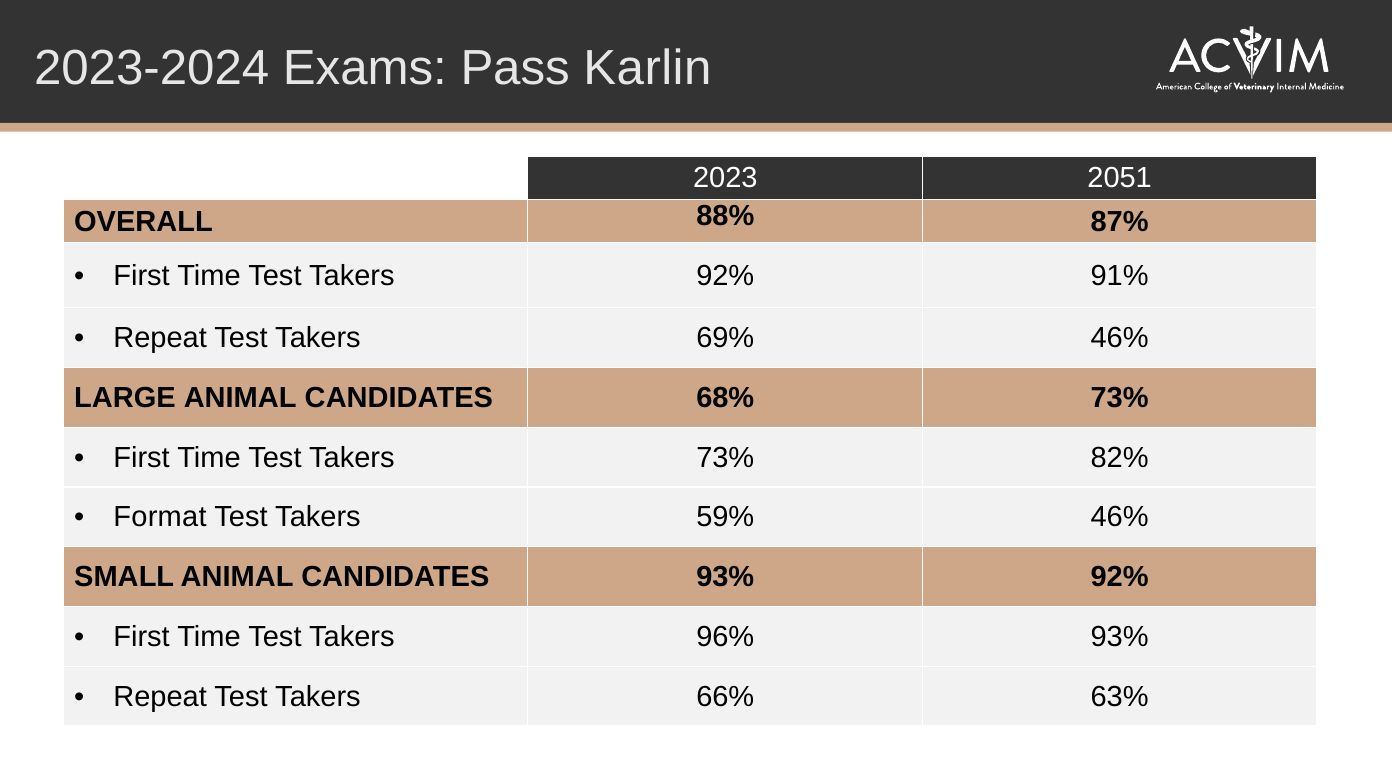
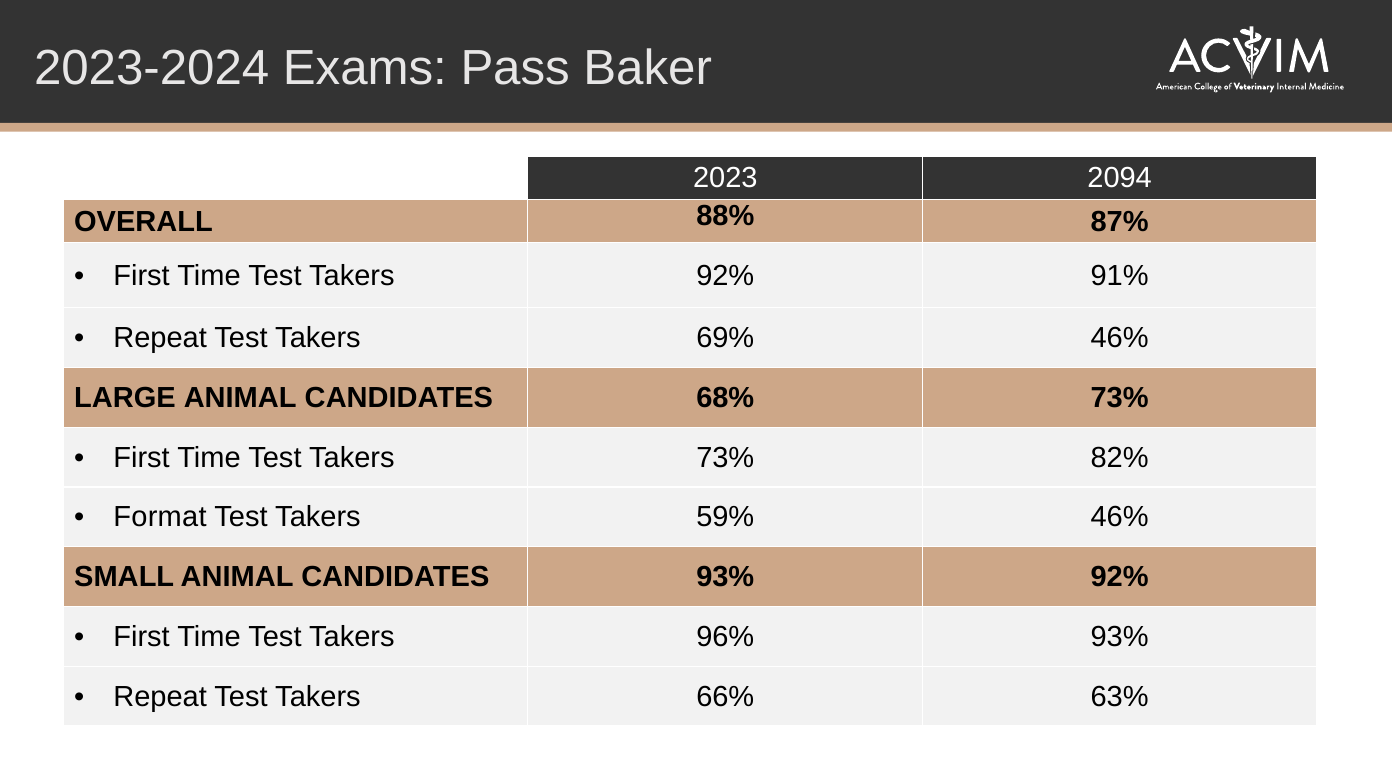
Karlin: Karlin -> Baker (648, 68)
2051: 2051 -> 2094 (1120, 178)
